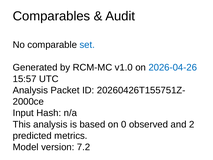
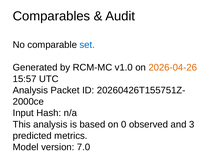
2026-04-26 colour: blue -> orange (173, 67)
2: 2 -> 3 (192, 124)
7.2: 7.2 -> 7.0 (84, 147)
